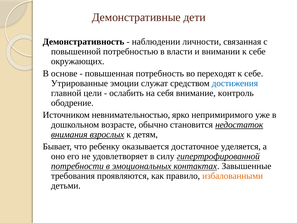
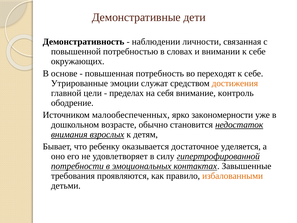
власти: власти -> словах (180, 52)
достижения colour: blue -> orange (235, 83)
ослабить: ослабить -> пределах (127, 93)
невнимательностью: невнимательностью -> малообеспеченных (131, 115)
непримиримого: непримиримого -> закономерности (222, 115)
